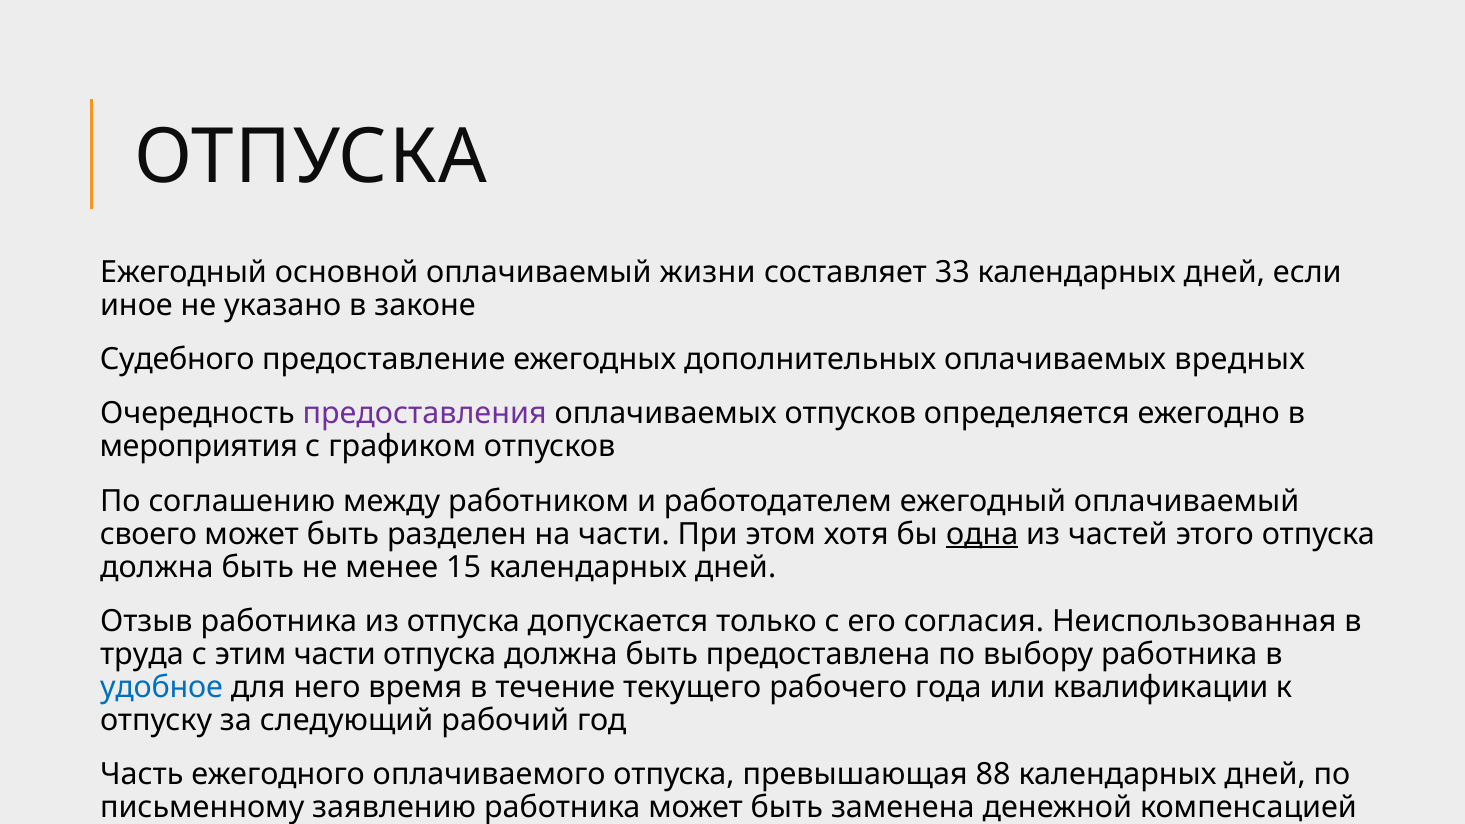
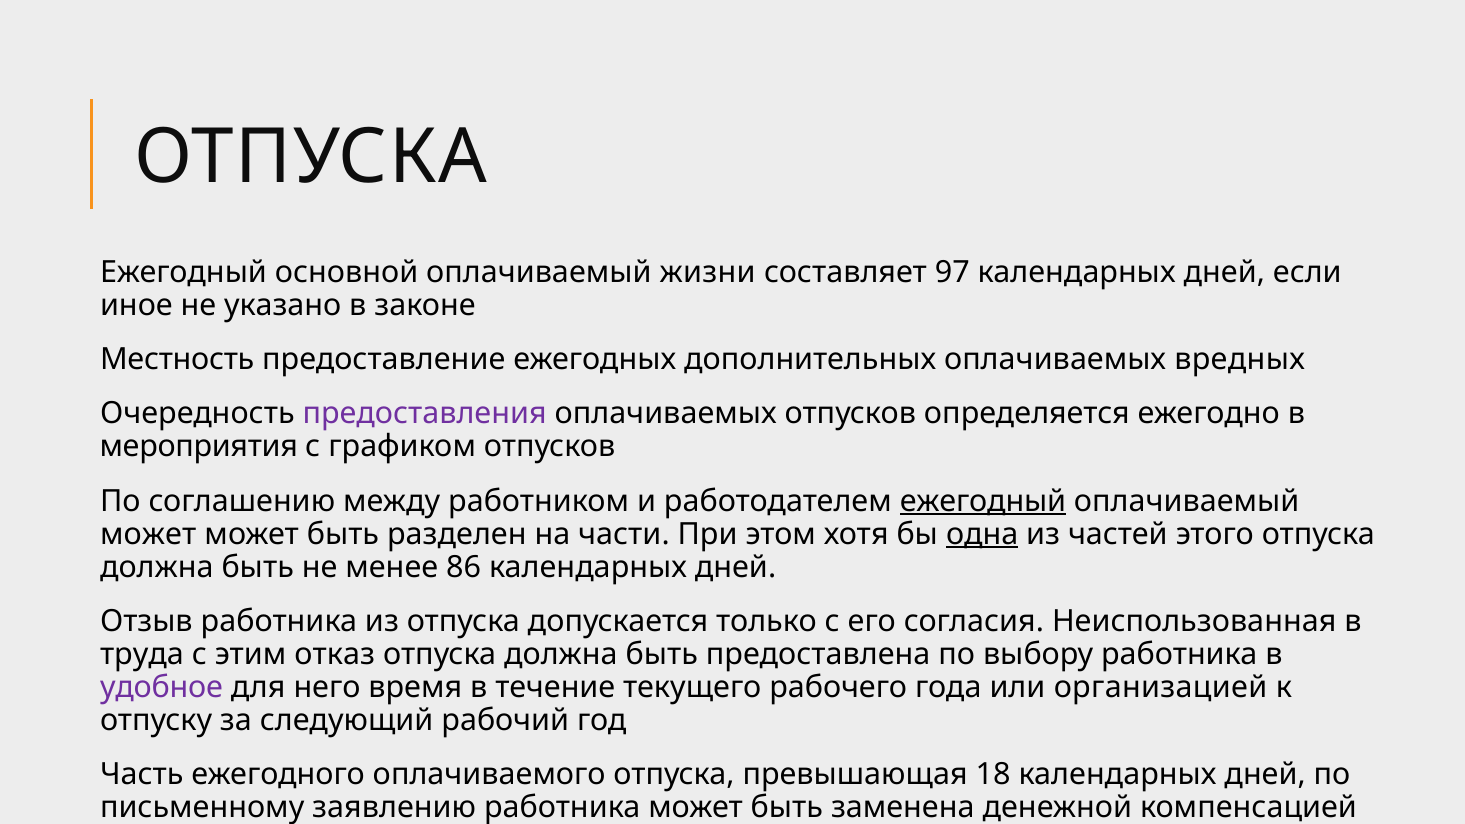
33: 33 -> 97 (952, 272)
Судебного: Судебного -> Местность (177, 360)
ежегодный underline: none -> present (983, 501)
своего: своего -> может (148, 534)
15: 15 -> 86 (464, 567)
этим части: части -> отказ (335, 654)
удобное colour: blue -> purple (162, 687)
квалификации: квалификации -> организацией (1161, 687)
88: 88 -> 18 (993, 775)
